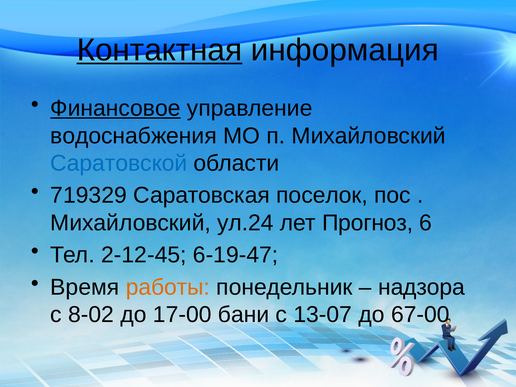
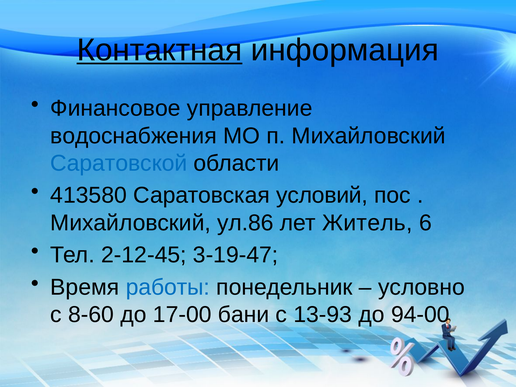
Финансовое underline: present -> none (115, 108)
719329: 719329 -> 413580 (89, 195)
поселок: поселок -> условий (322, 195)
ул.24: ул.24 -> ул.86 (245, 223)
Прогноз: Прогноз -> Житель (367, 223)
6-19-47: 6-19-47 -> 3-19-47 (236, 255)
работы colour: orange -> blue (168, 287)
надзора: надзора -> условно (421, 287)
8-02: 8-02 -> 8-60 (91, 315)
13-07: 13-07 -> 13-93 (323, 315)
67-00: 67-00 -> 94-00 (420, 315)
